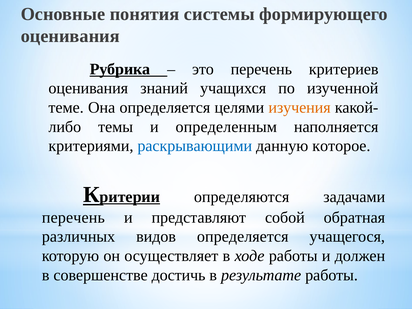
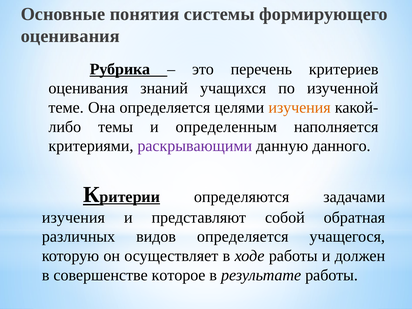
раскрывающими colour: blue -> purple (195, 146)
которое: которое -> данного (341, 146)
перечень: перечень -> изучения (73, 217)
достичь: достичь -> которое (179, 275)
